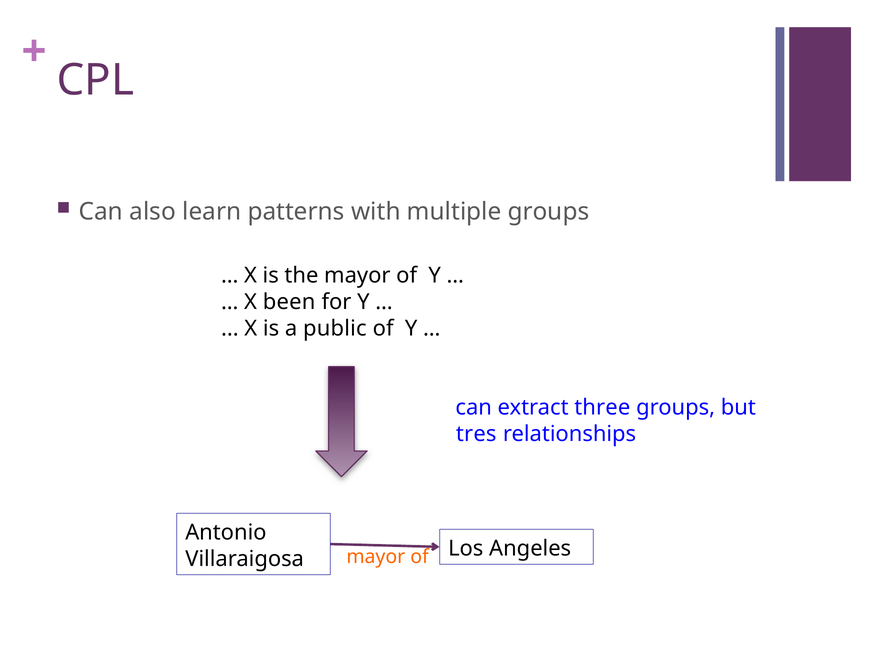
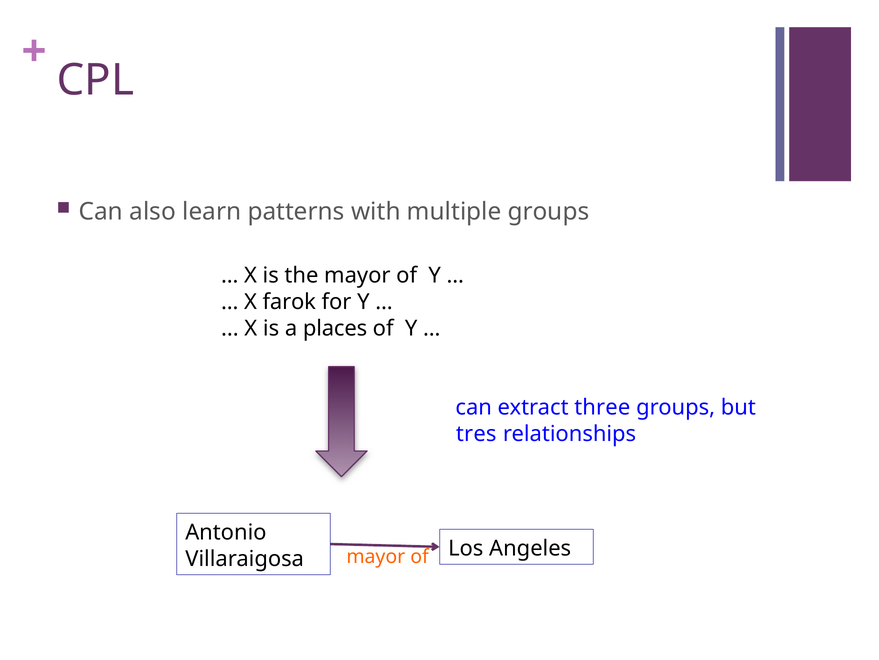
been: been -> farok (289, 302)
public: public -> places (335, 328)
